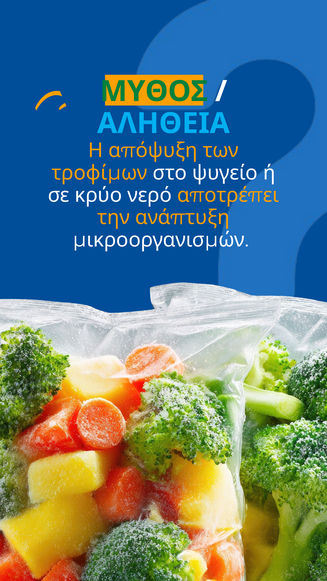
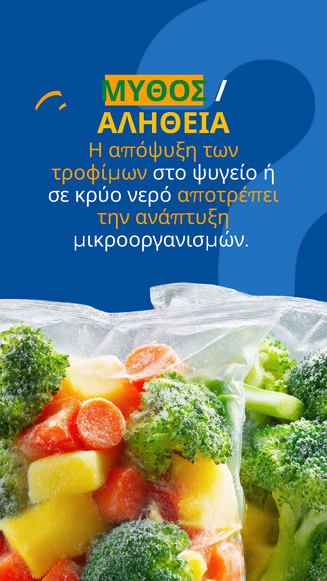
ΑΛΗΘΕΙΑ colour: light blue -> yellow (163, 124)
